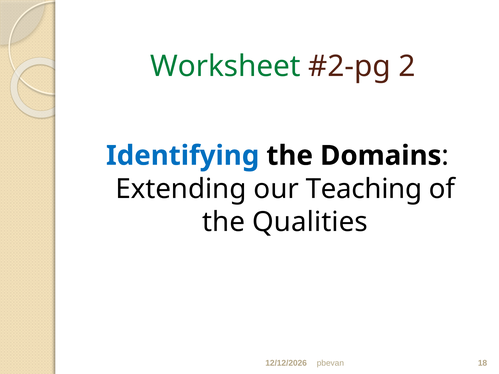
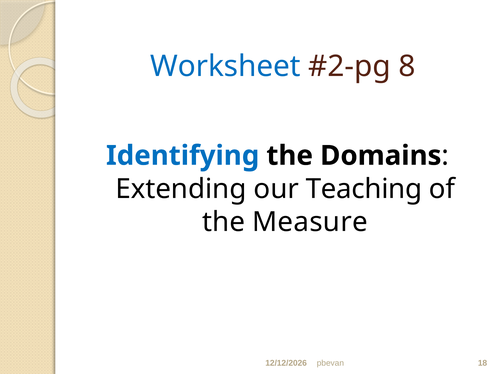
Worksheet colour: green -> blue (225, 67)
2: 2 -> 8 (407, 67)
Qualities: Qualities -> Measure (310, 222)
